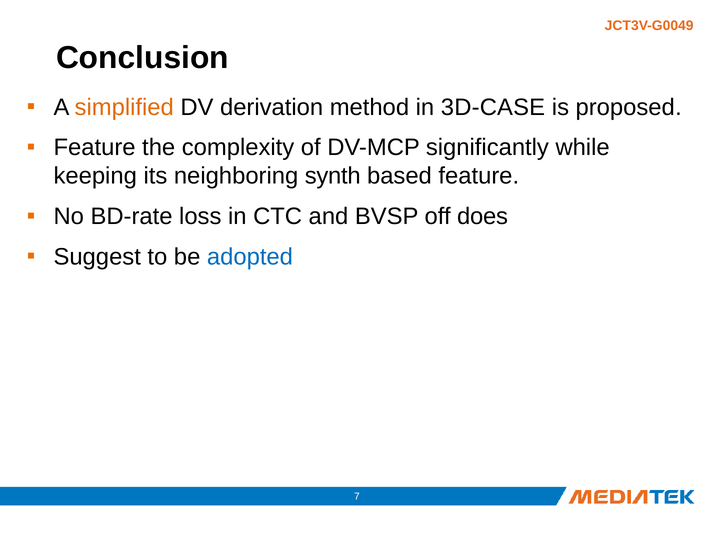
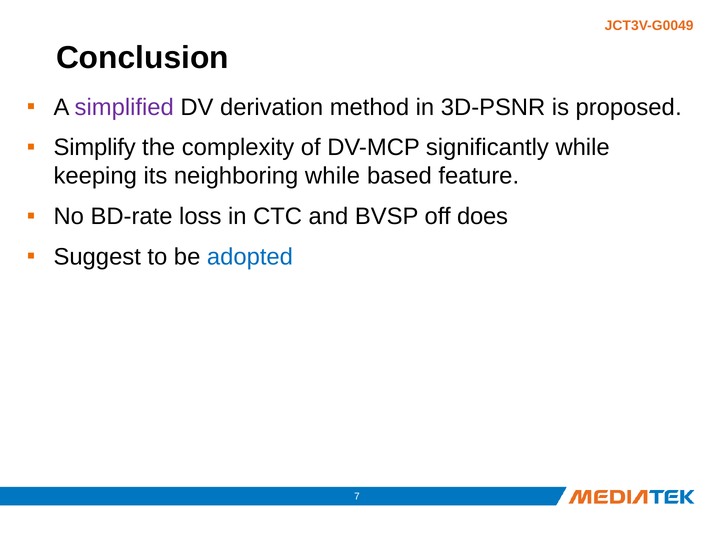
simplified colour: orange -> purple (124, 107)
3D-CASE: 3D-CASE -> 3D-PSNR (493, 107)
Feature: Feature -> Simplify (95, 148)
neighboring synth: synth -> while (333, 176)
